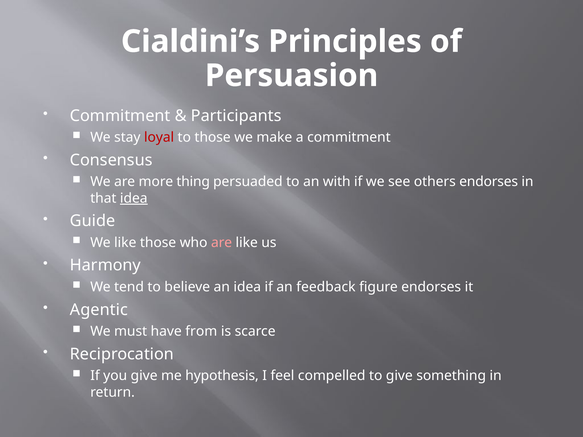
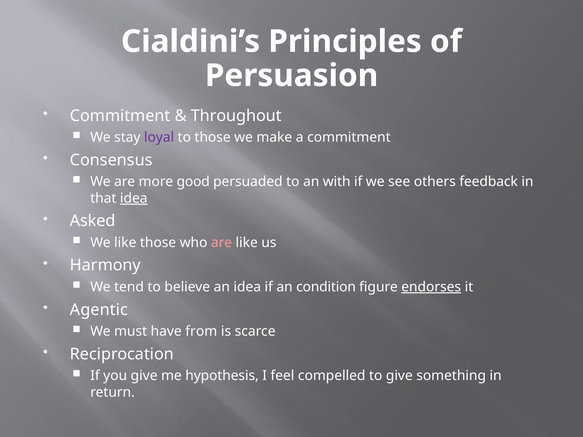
Participants: Participants -> Throughout (236, 116)
loyal colour: red -> purple (159, 137)
thing: thing -> good (193, 182)
others endorses: endorses -> feedback (489, 182)
Guide: Guide -> Asked (93, 221)
feedback: feedback -> condition (326, 287)
endorses underline: none -> present (431, 287)
